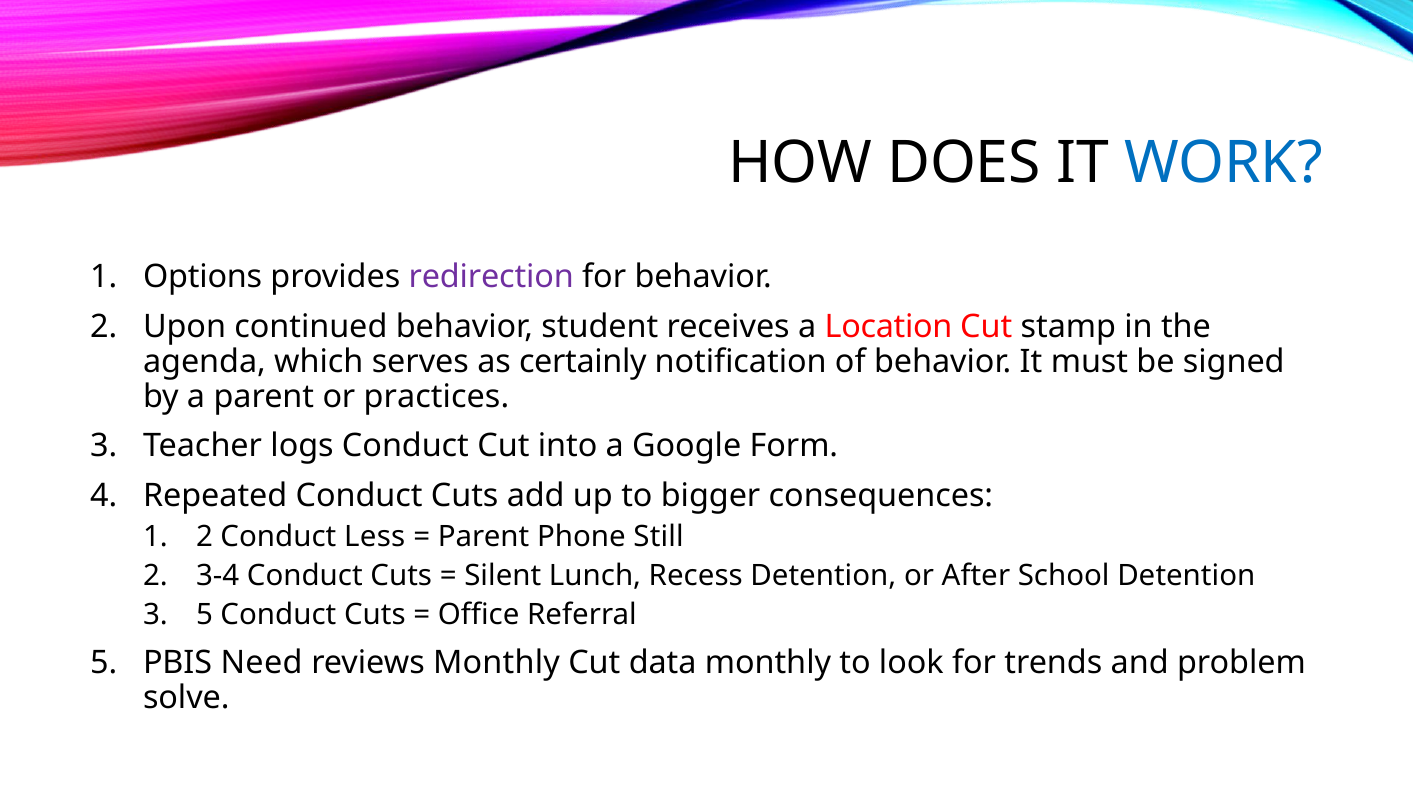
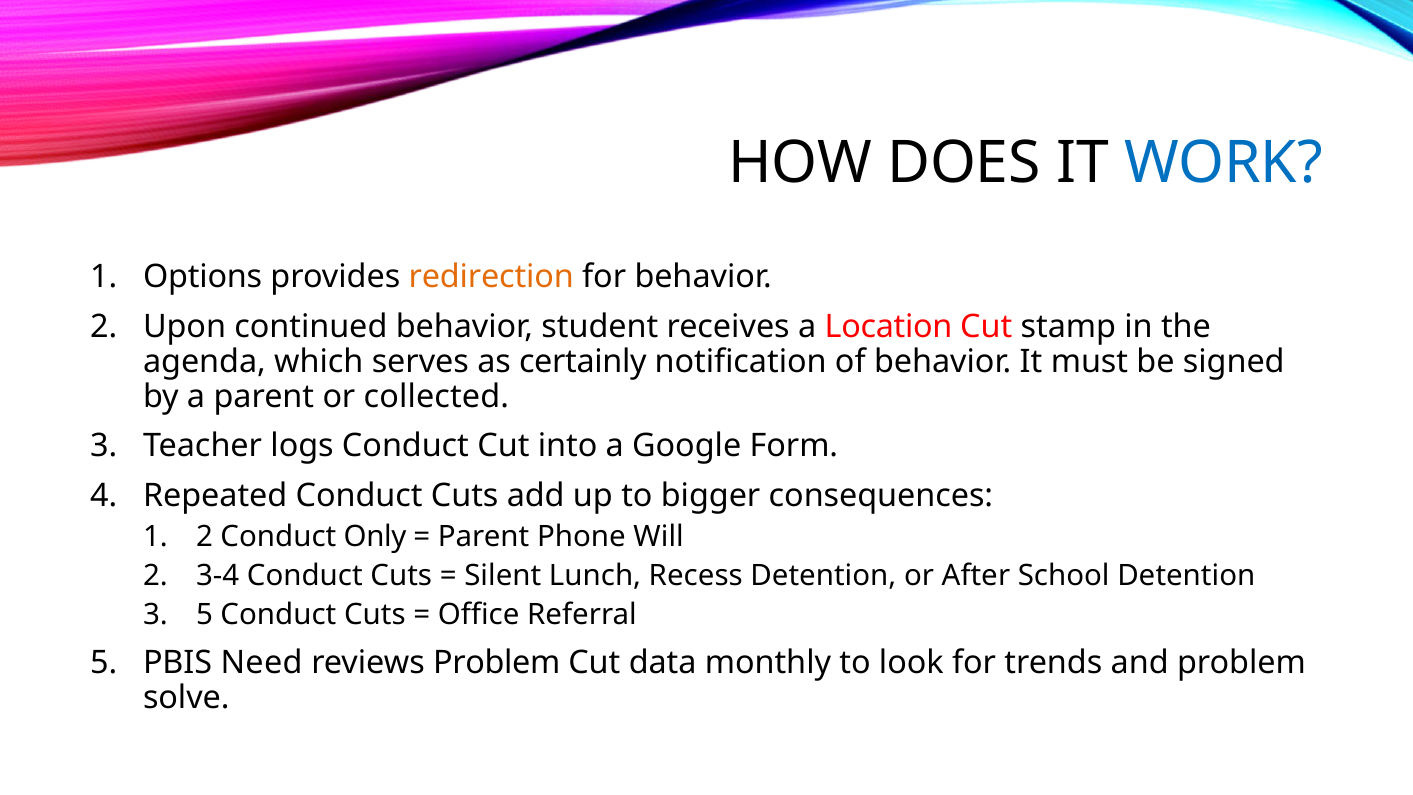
redirection colour: purple -> orange (491, 277)
practices: practices -> collected (436, 396)
Less: Less -> Only (375, 536)
Still: Still -> Will (659, 536)
reviews Monthly: Monthly -> Problem (497, 663)
